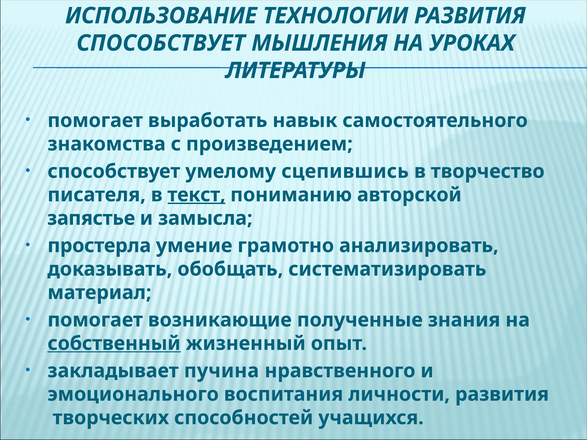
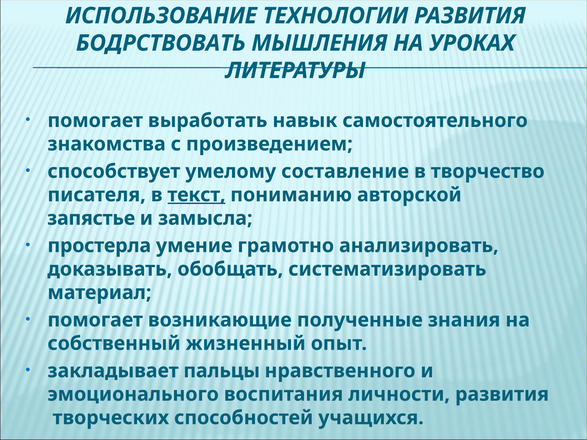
СПОСОБСТВУЕТ: СПОСОБСТВУЕТ -> БОДРСТВОВАТЬ (161, 43)
сцепившись: сцепившись -> составление (345, 171)
собственный underline: present -> none (114, 344)
пучина: пучина -> пальцы (222, 371)
